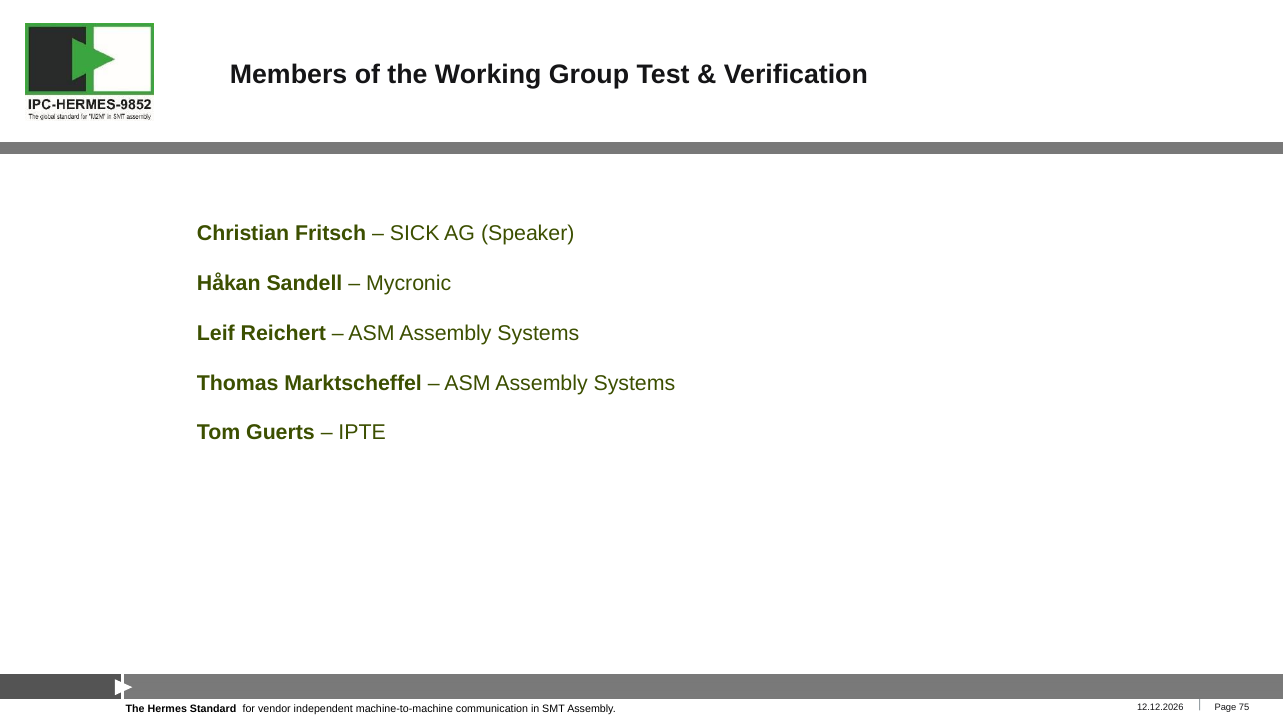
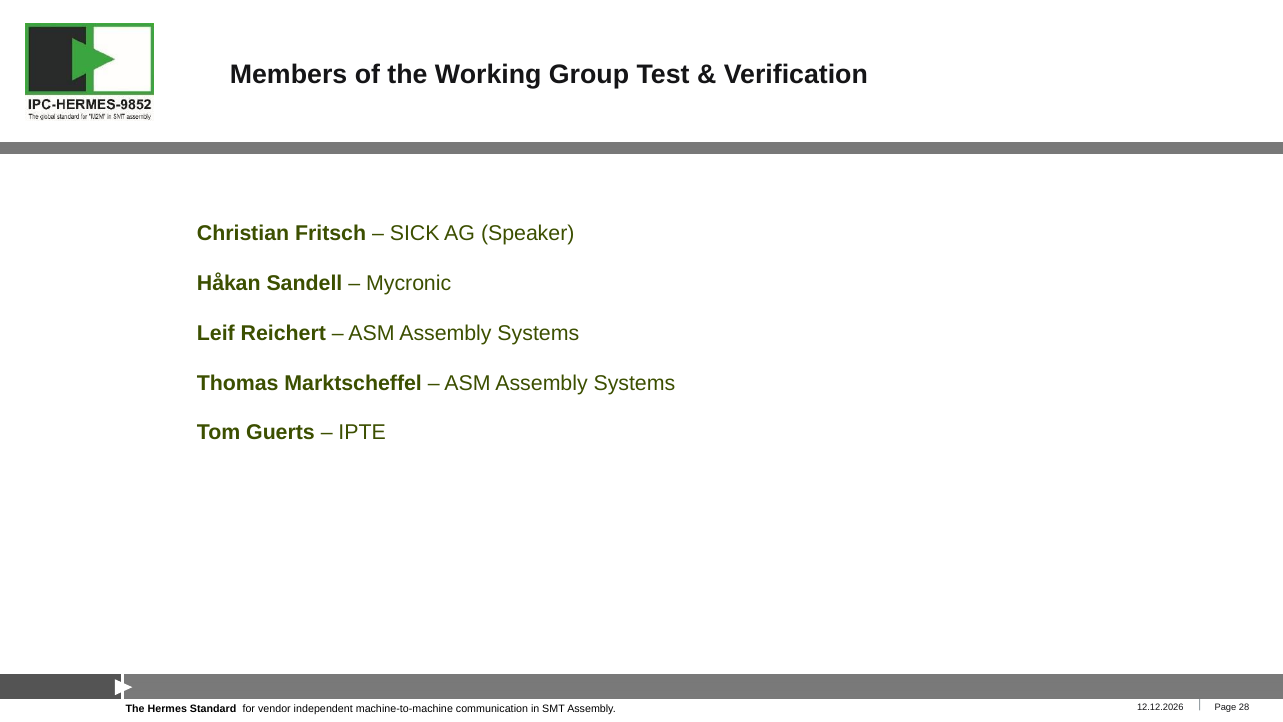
75: 75 -> 28 (1244, 708)
